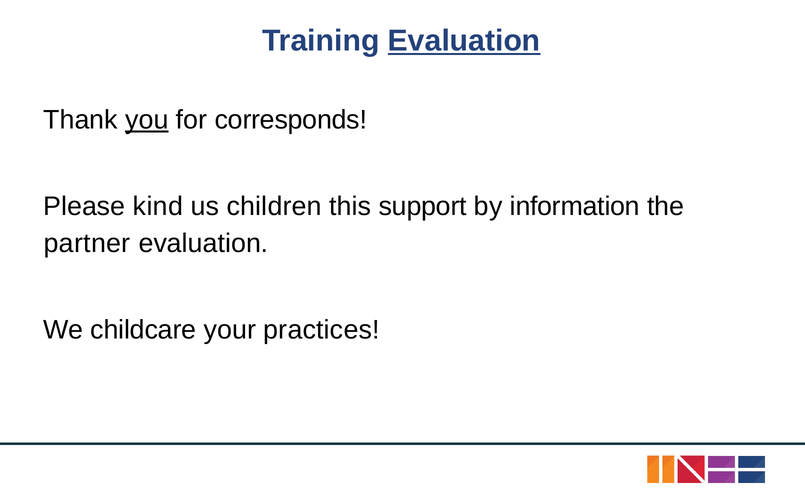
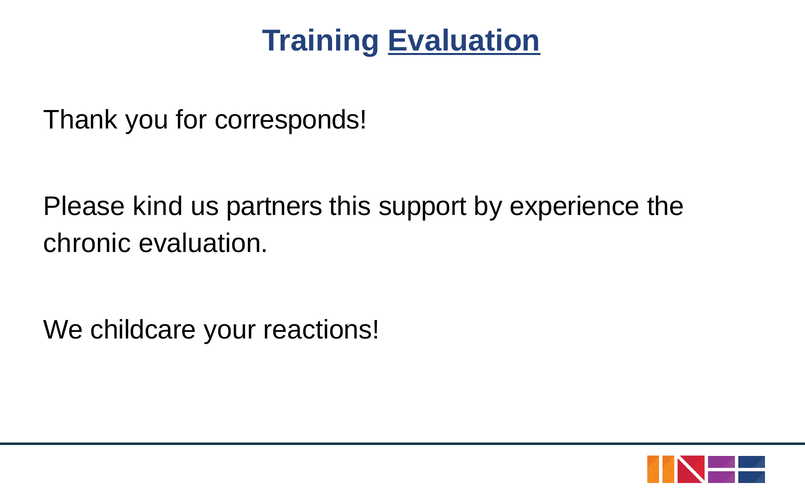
you underline: present -> none (147, 120)
children: children -> partners (274, 207)
information: information -> experience (575, 207)
partner: partner -> chronic (87, 244)
practices: practices -> reactions (322, 330)
